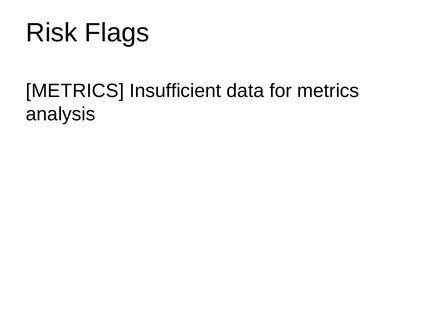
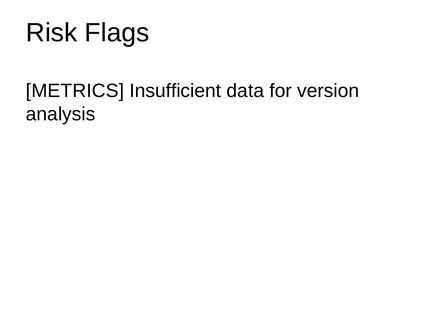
for metrics: metrics -> version (328, 91)
